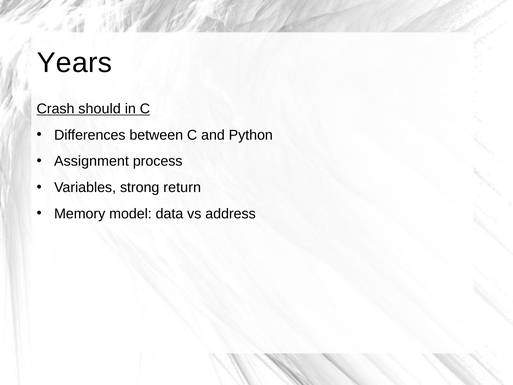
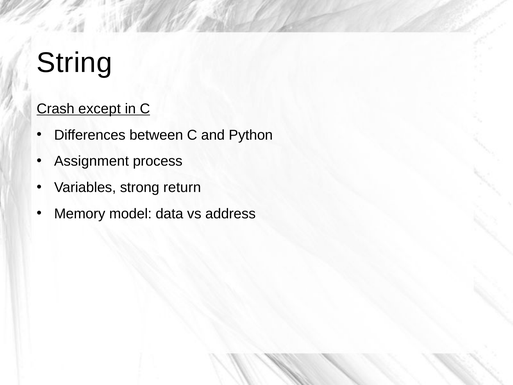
Years: Years -> String (74, 63)
should: should -> except (100, 109)
